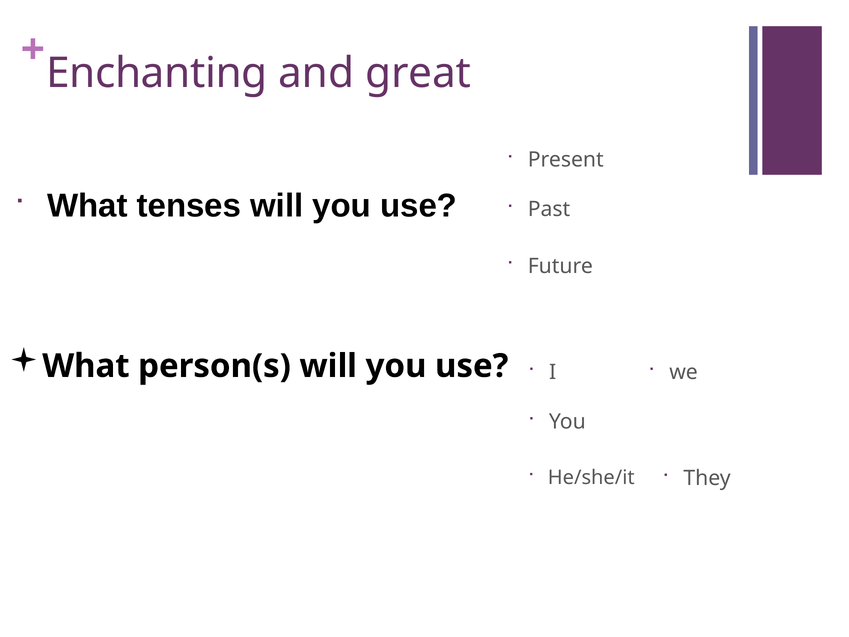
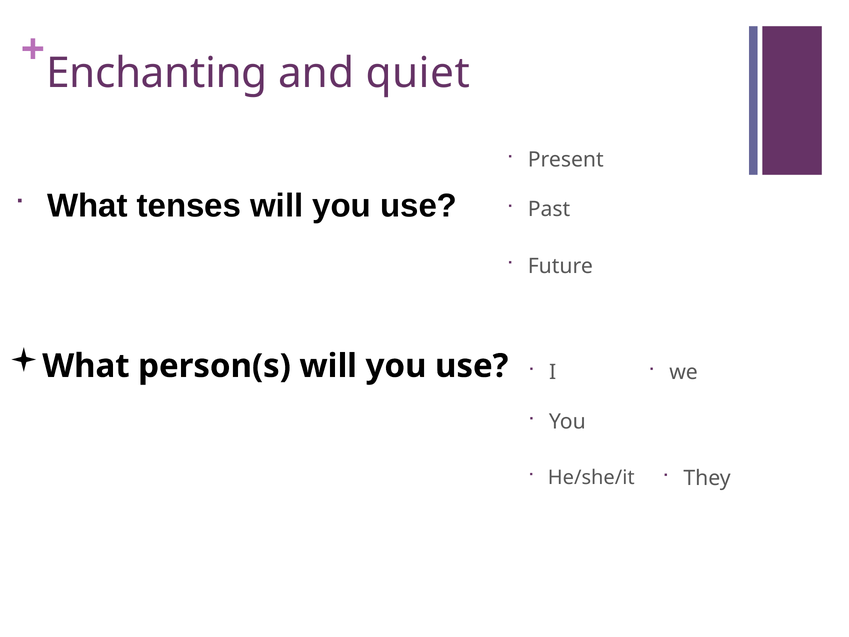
great: great -> quiet (418, 73)
